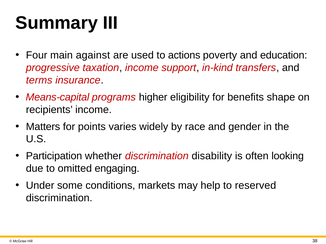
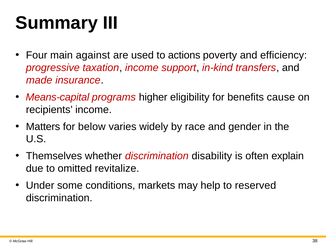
education: education -> efficiency (284, 55)
terms: terms -> made (39, 80)
shape: shape -> cause (281, 97)
points: points -> below (92, 127)
Participation: Participation -> Themselves (54, 156)
looking: looking -> explain (288, 156)
engaging: engaging -> revitalize (117, 169)
